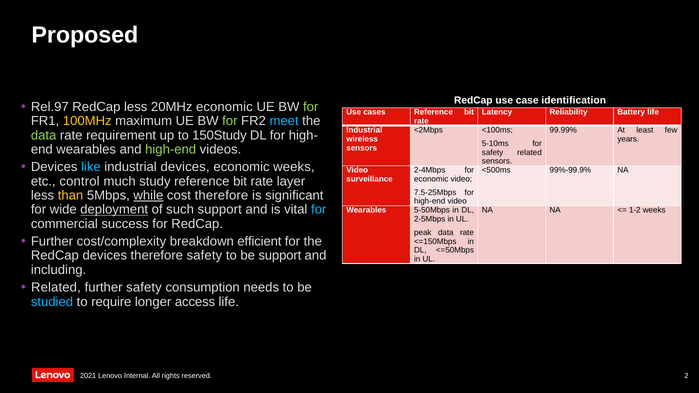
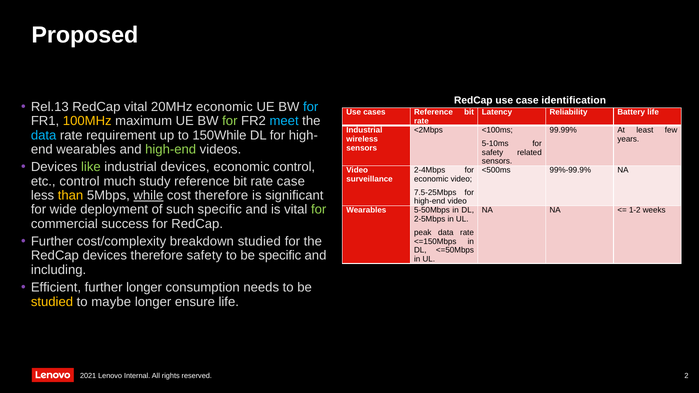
Rel.97: Rel.97 -> Rel.13 (50, 107)
RedCap less: less -> vital (136, 107)
for colour: light green -> light blue (311, 107)
data colour: light green -> light blue (44, 135)
150Study: 150Study -> 150While (219, 135)
like colour: light blue -> light green (91, 167)
economic weeks: weeks -> control (294, 167)
rate layer: layer -> case (291, 181)
deployment underline: present -> none (114, 210)
such support: support -> specific (220, 210)
for colour: light blue -> light green (319, 210)
breakdown efficient: efficient -> studied (259, 242)
be support: support -> specific (280, 256)
Related: Related -> Efficient (56, 288)
further safety: safety -> longer (144, 288)
studied colour: light blue -> yellow (52, 302)
require: require -> maybe (111, 302)
access: access -> ensure (195, 302)
